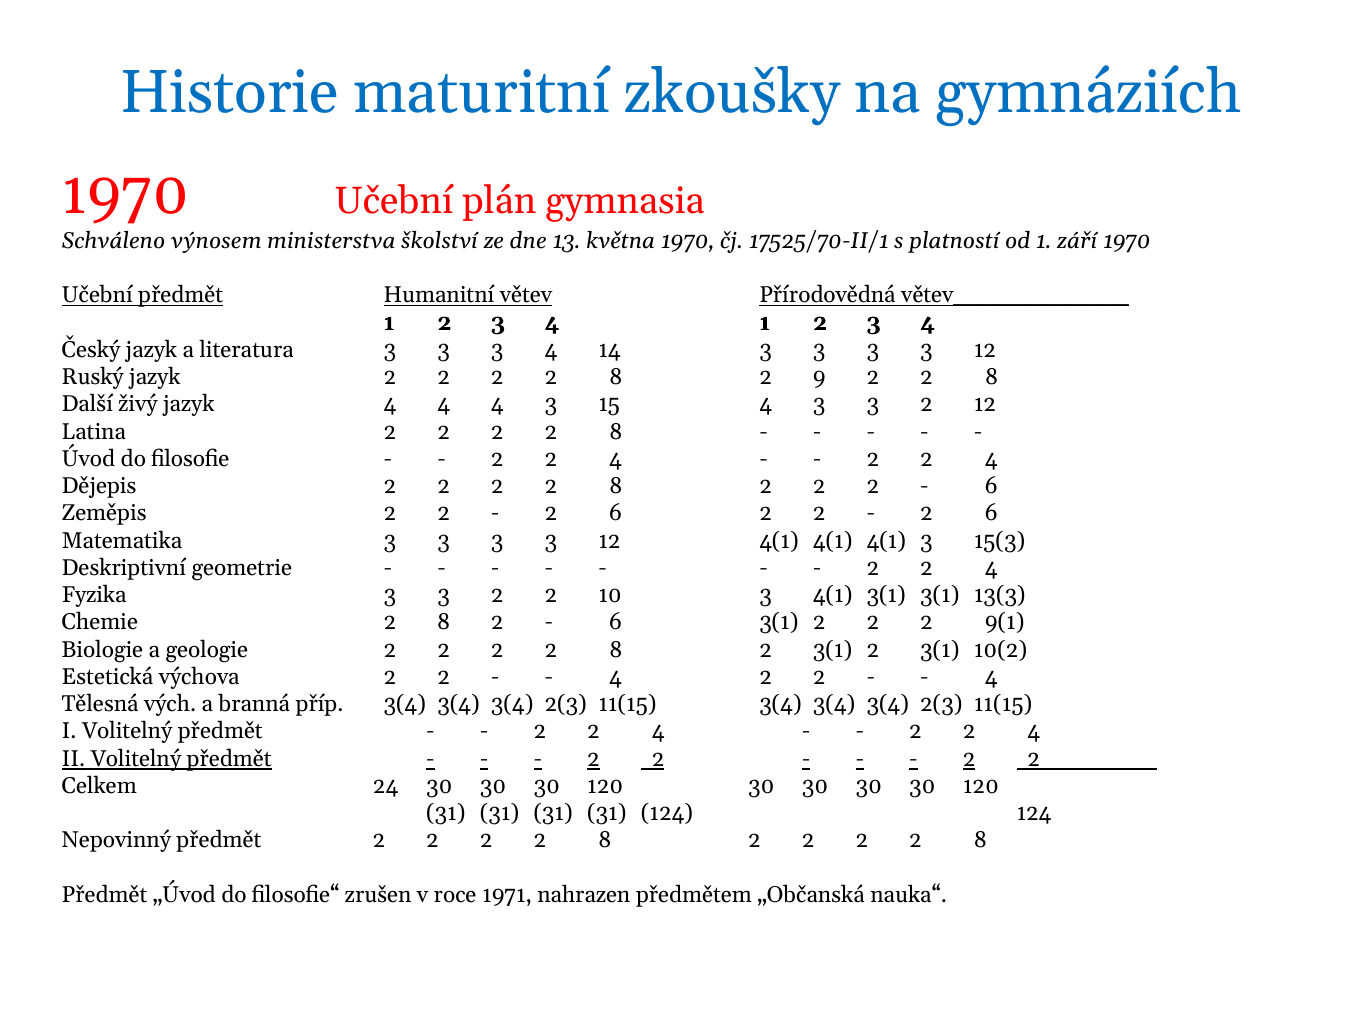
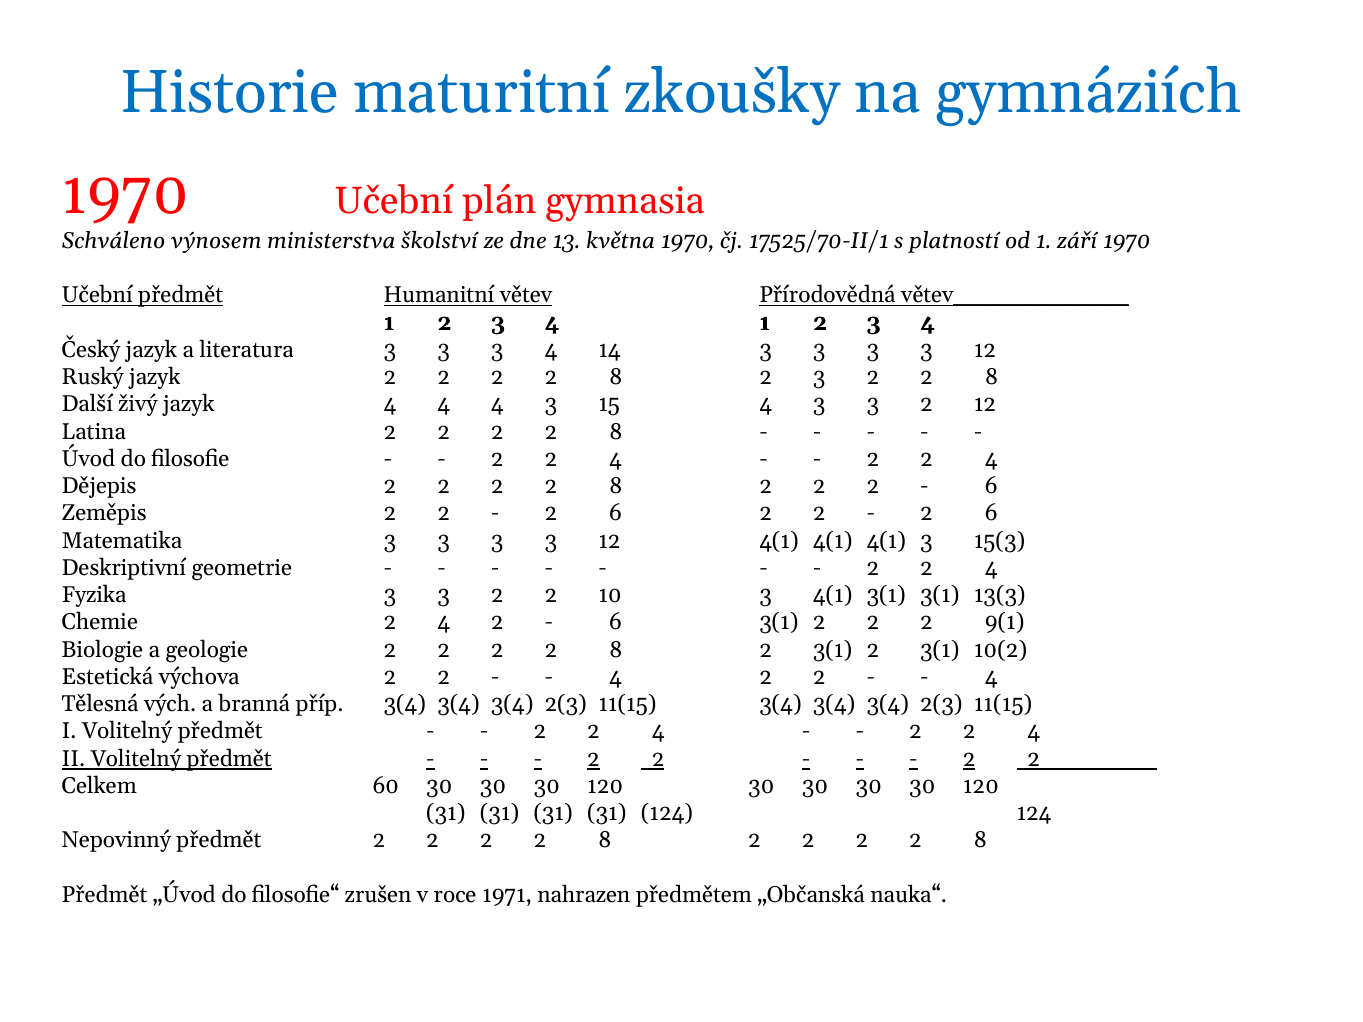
8 2 9: 9 -> 3 (819, 377)
Chemie 2 8: 8 -> 4 (444, 622)
24: 24 -> 60 (386, 786)
